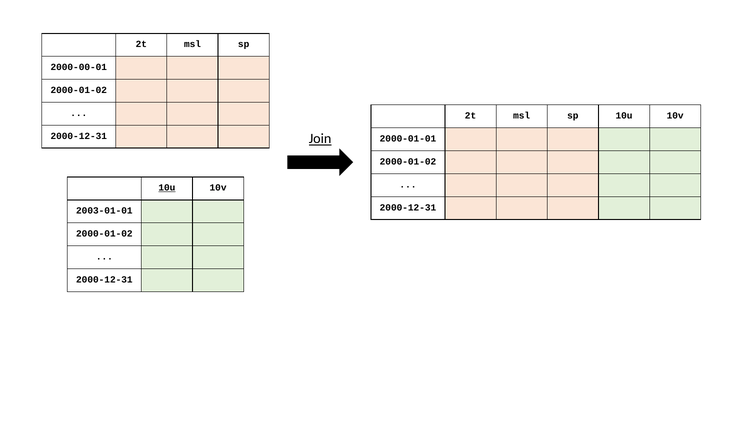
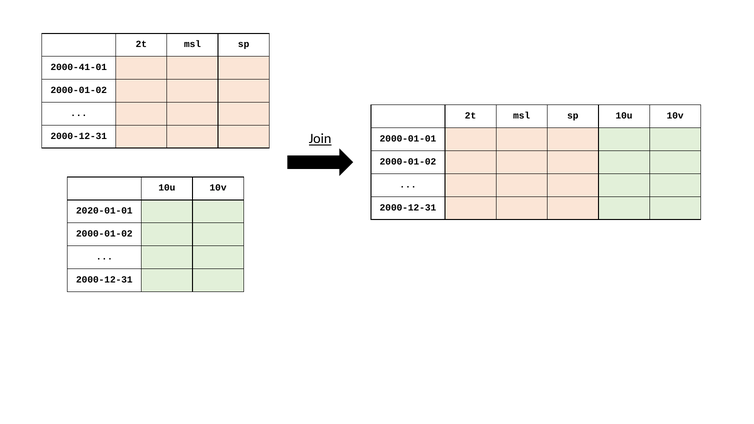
2000-00-01: 2000-00-01 -> 2000-41-01 (79, 67)
10u underline: present -> none (167, 188)
2003-01-01: 2003-01-01 -> 2020-01-01 (104, 211)
